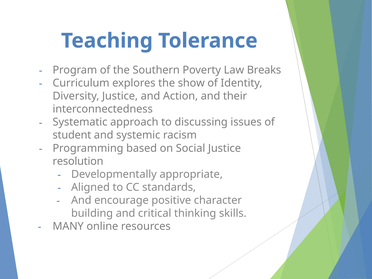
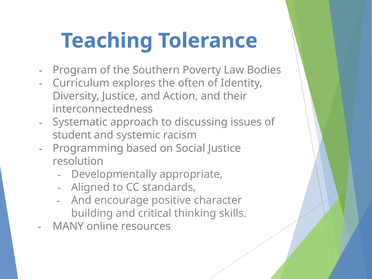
Breaks: Breaks -> Bodies (264, 70)
show: show -> often (191, 83)
